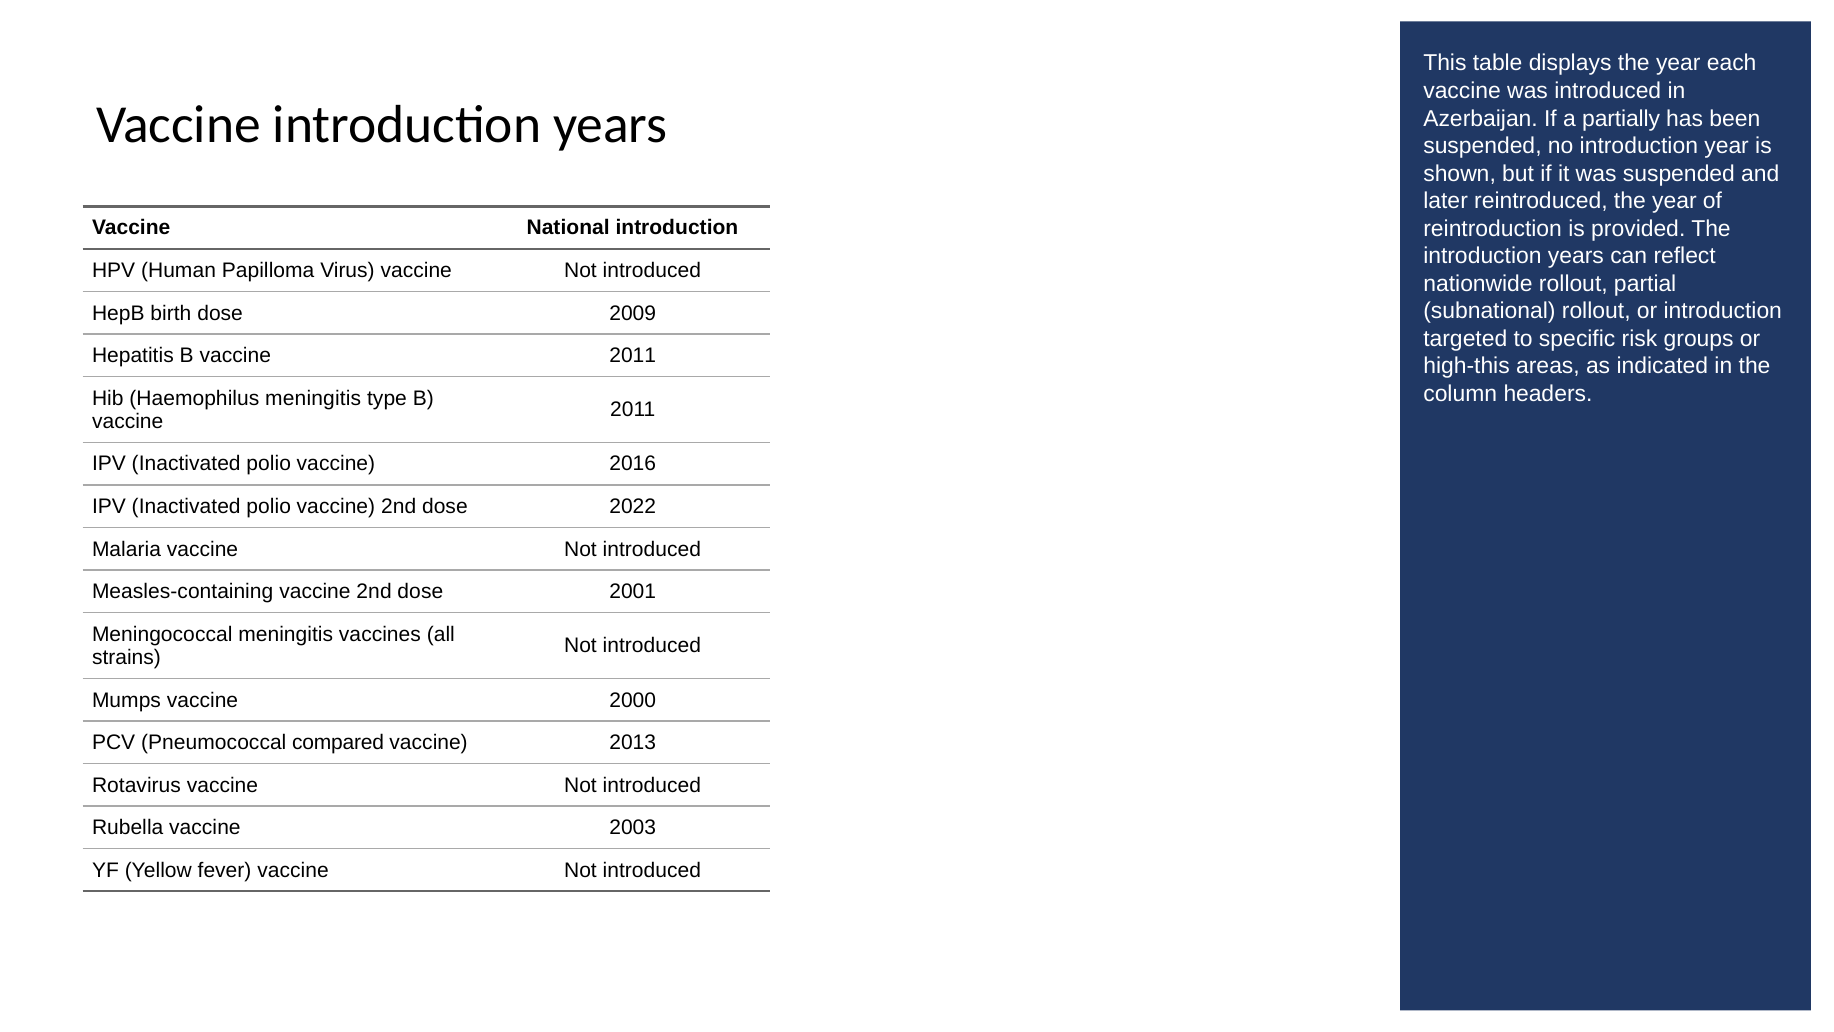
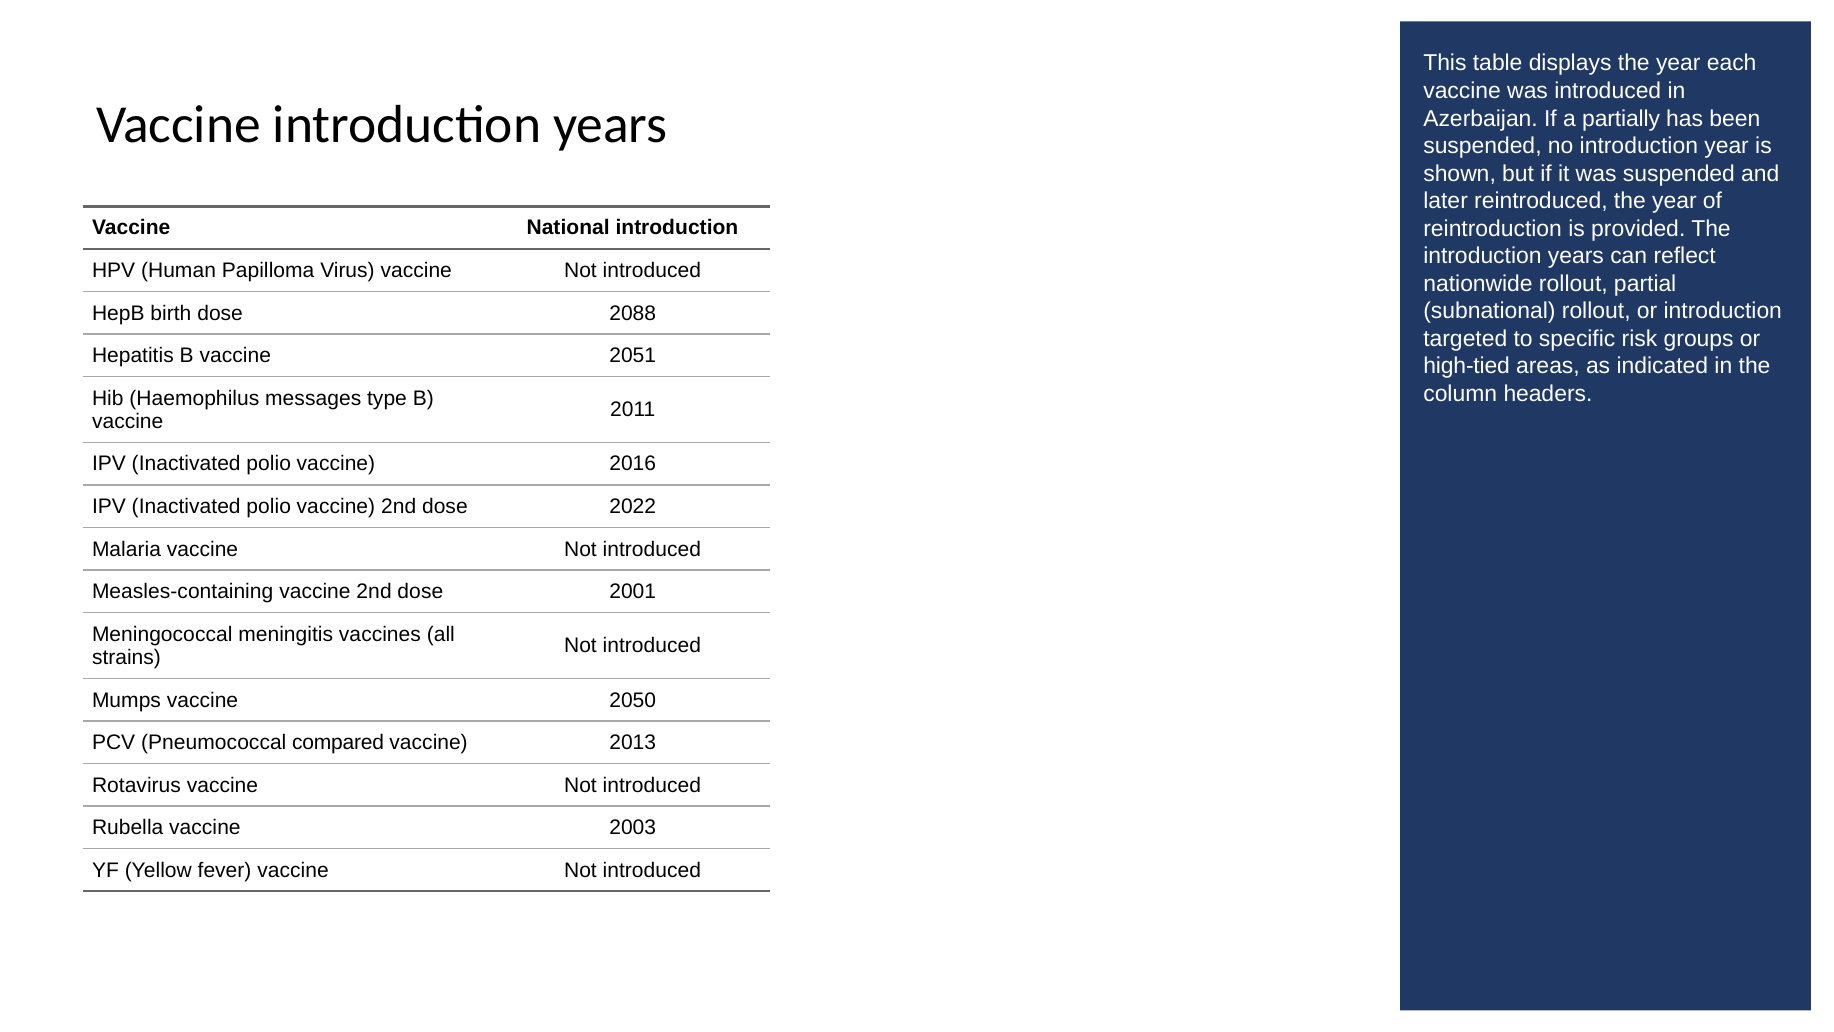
2009: 2009 -> 2088 (633, 313)
Hepatitis B vaccine 2011: 2011 -> 2051 (633, 355)
high-this: high-this -> high-tied (1467, 366)
Haemophilus meningitis: meningitis -> messages (313, 398)
2000: 2000 -> 2050 (633, 700)
